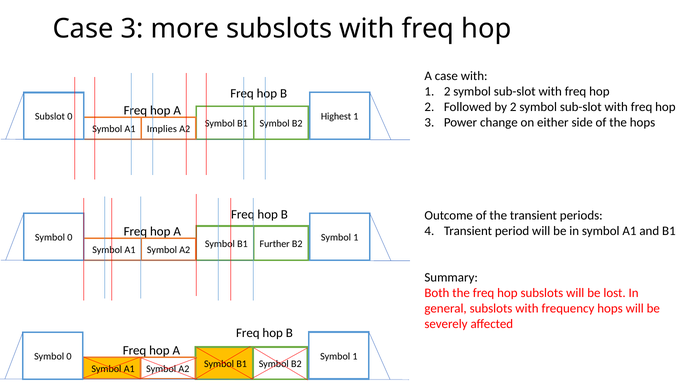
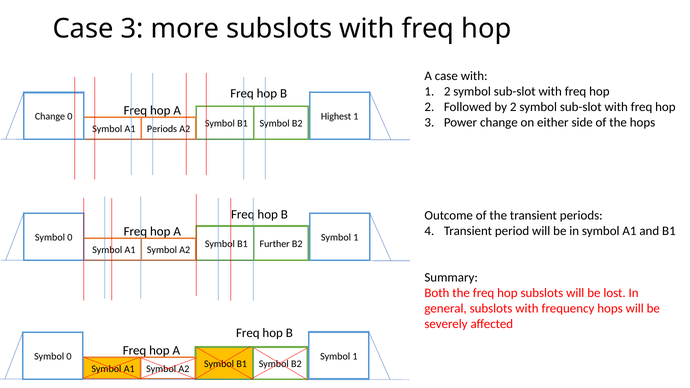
Subslot: Subslot -> Change (50, 117)
A1 Implies: Implies -> Periods (162, 129)
